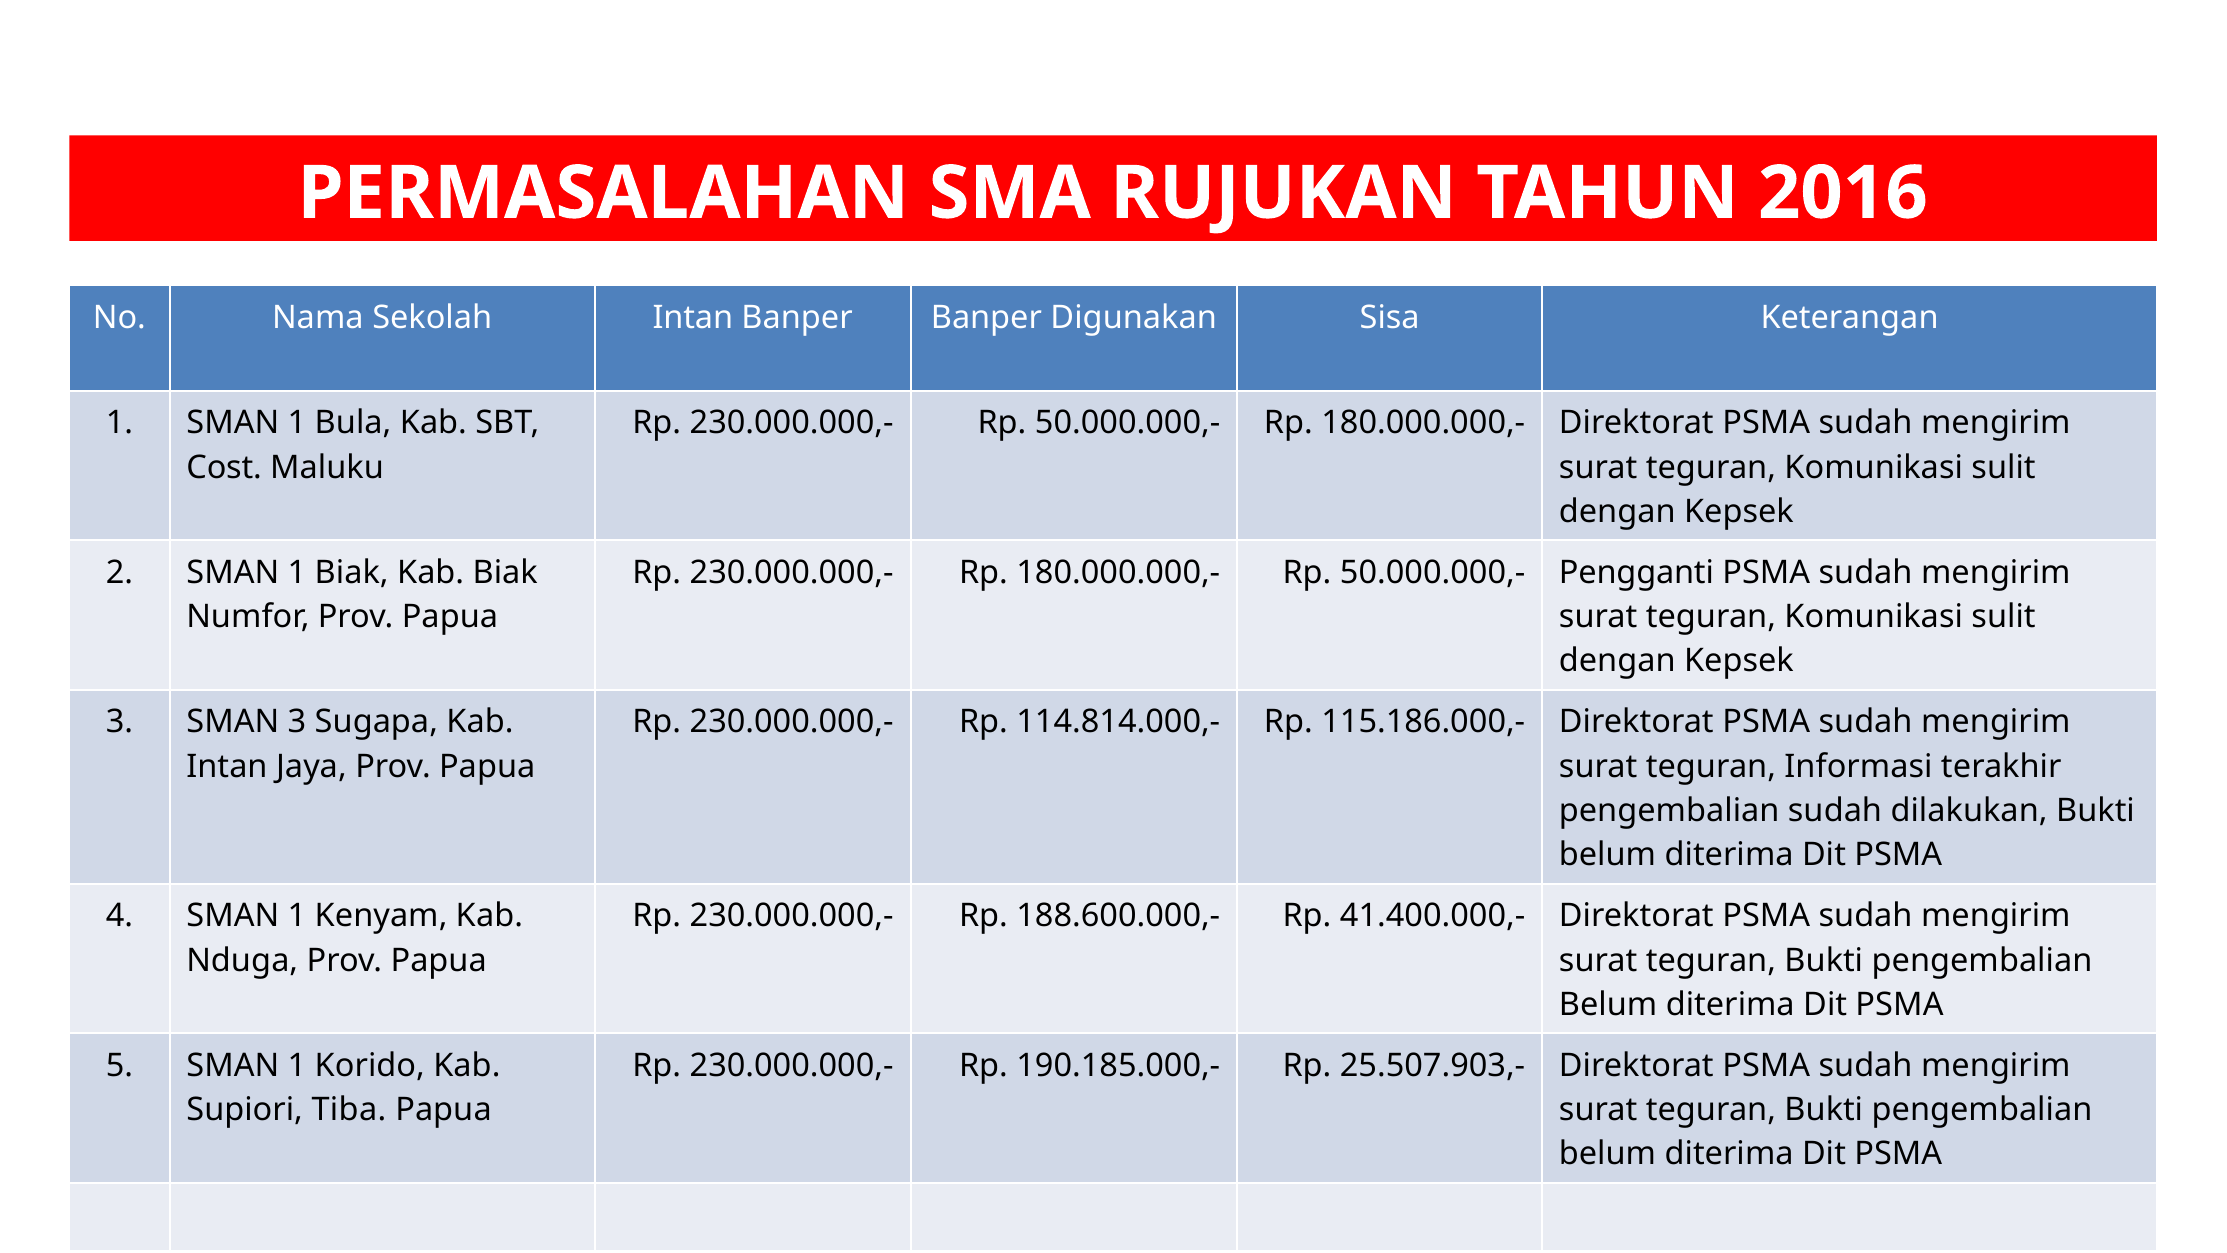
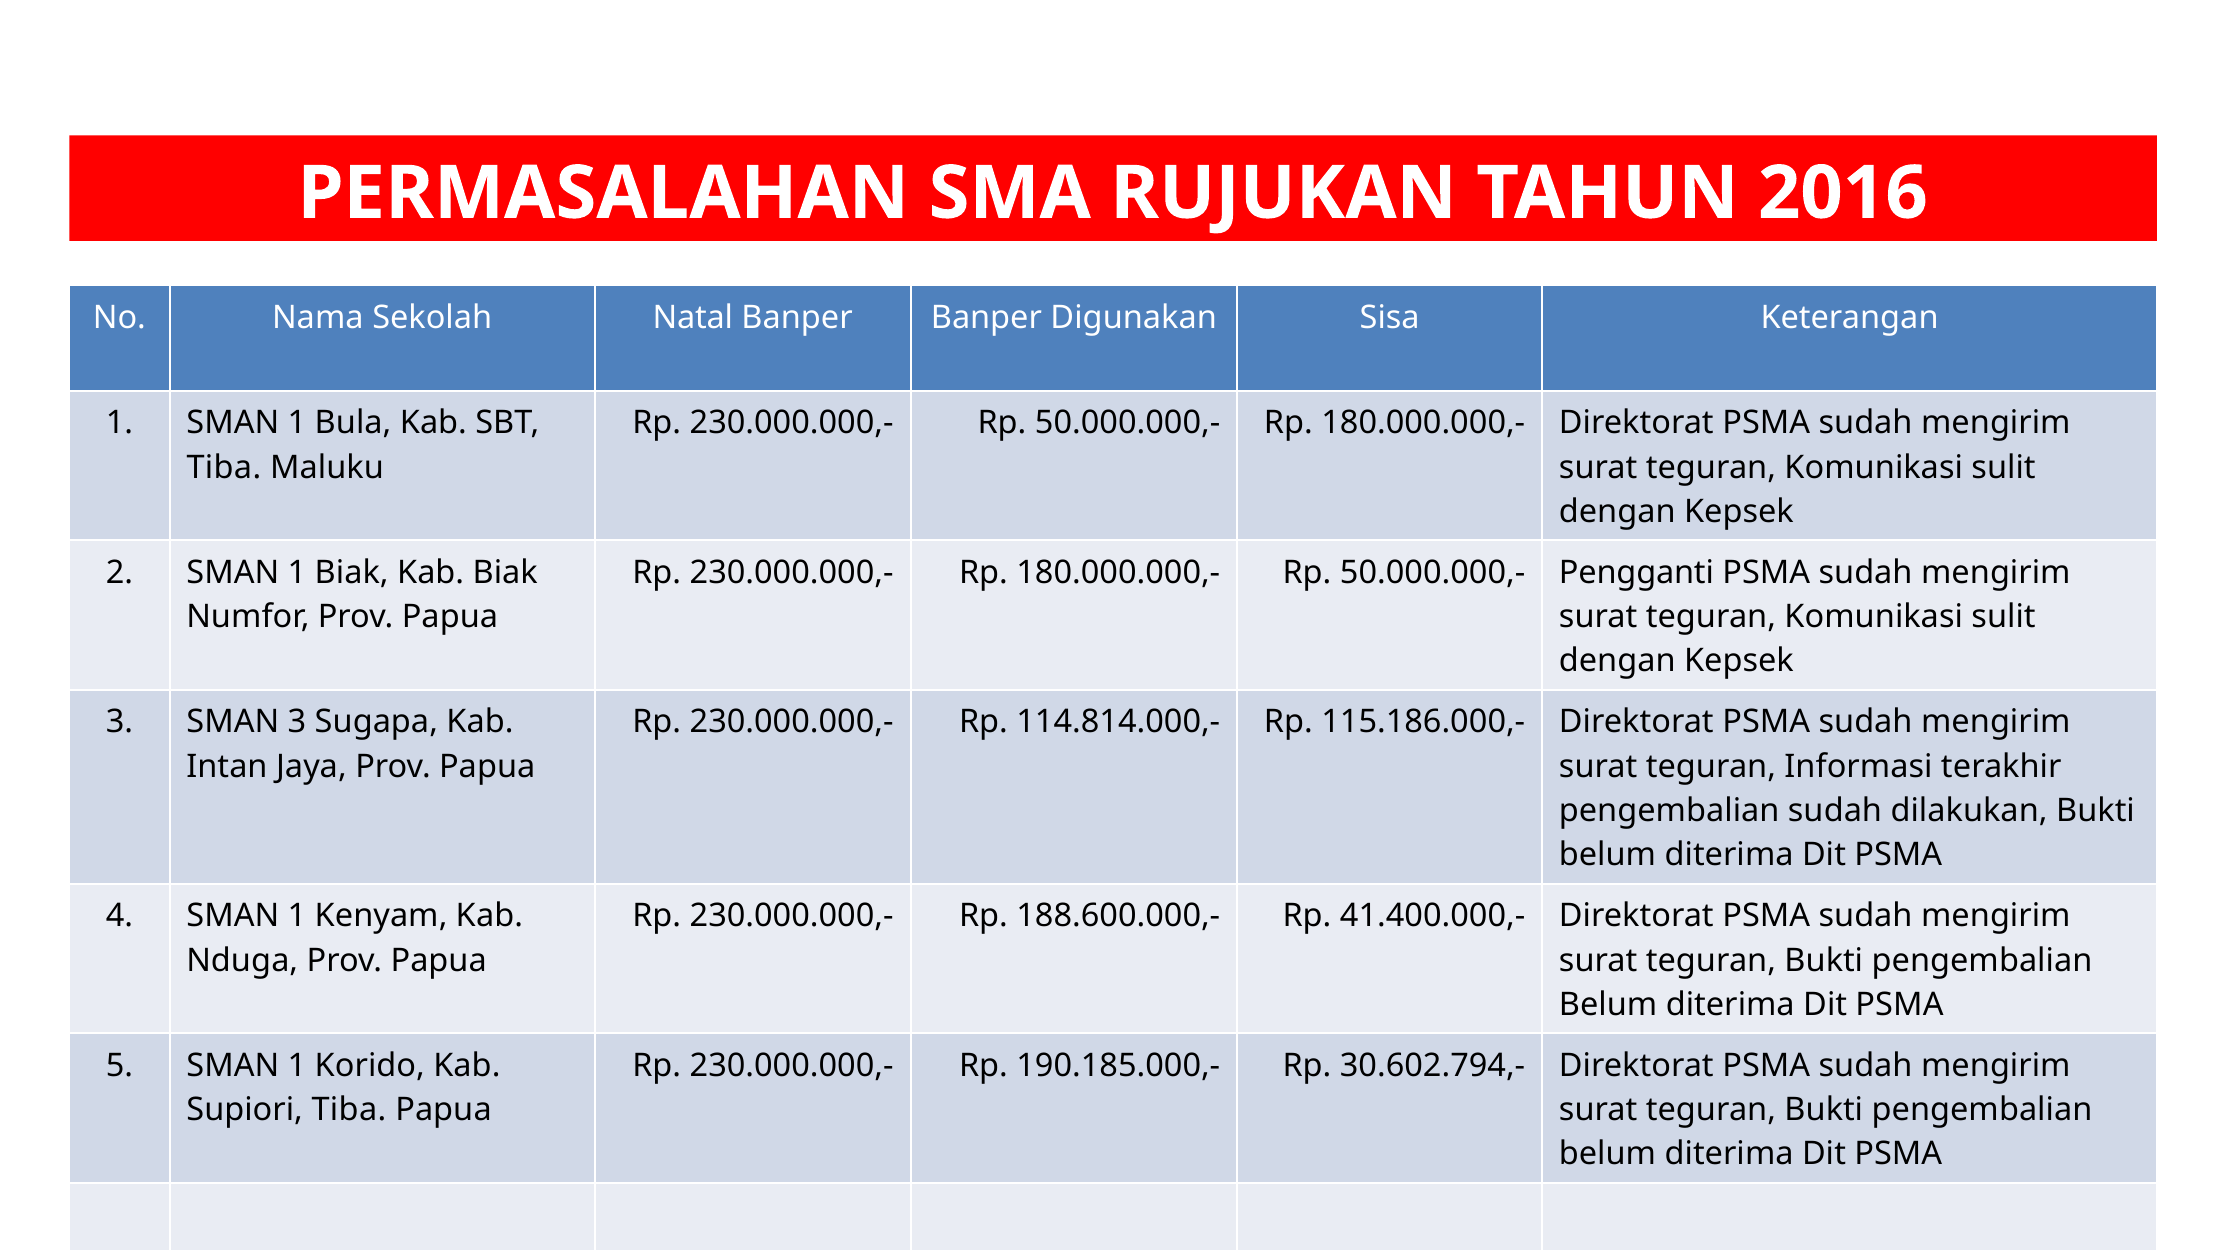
Sekolah Intan: Intan -> Natal (693, 318)
Cost: Cost -> Tiba (224, 467)
25.507.903,-: 25.507.903,- -> 30.602.794,- (1433, 1065)
